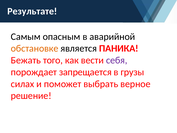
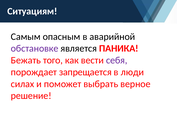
Результате: Результате -> Ситуациям (32, 11)
обстановке colour: orange -> purple (35, 48)
грузы: грузы -> люди (132, 72)
